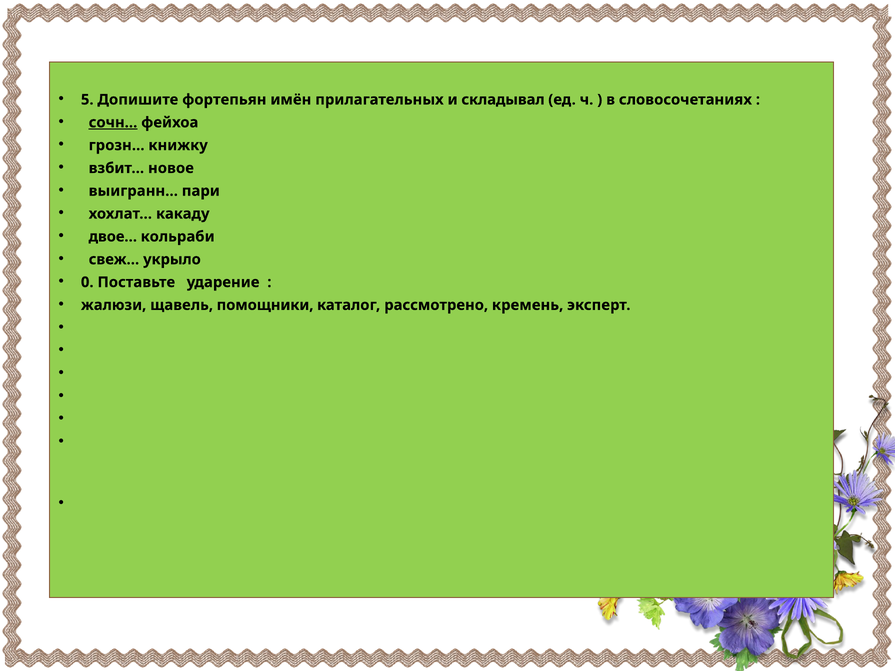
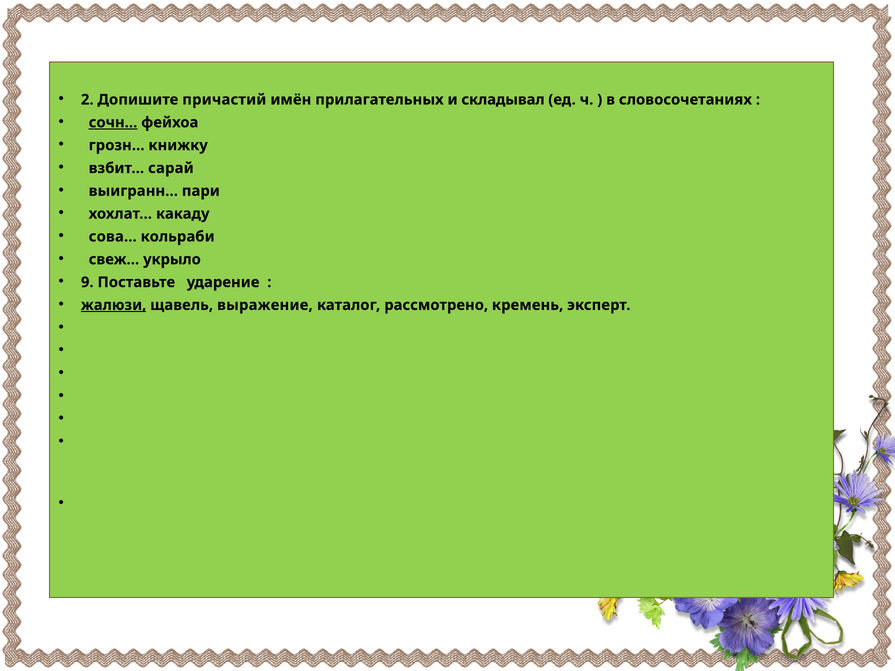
5: 5 -> 2 (87, 100)
фортепьян: фортепьян -> причастий (224, 100)
новое: новое -> сарай (171, 168)
двое…: двое… -> сова… (113, 237)
0: 0 -> 9 (87, 282)
жалюзи underline: none -> present (114, 305)
помощники: помощники -> выражение (265, 305)
